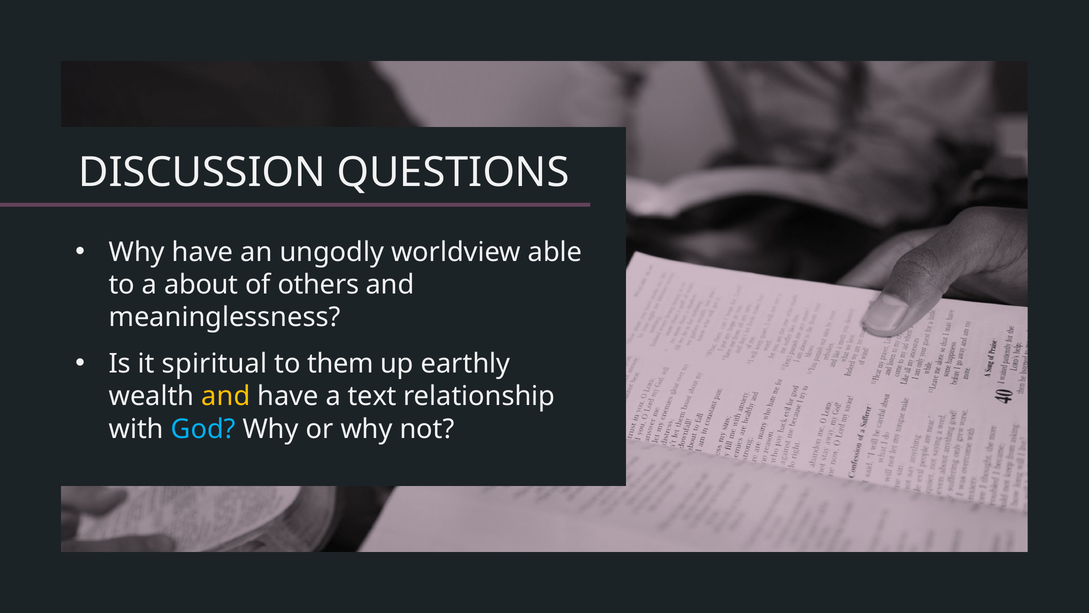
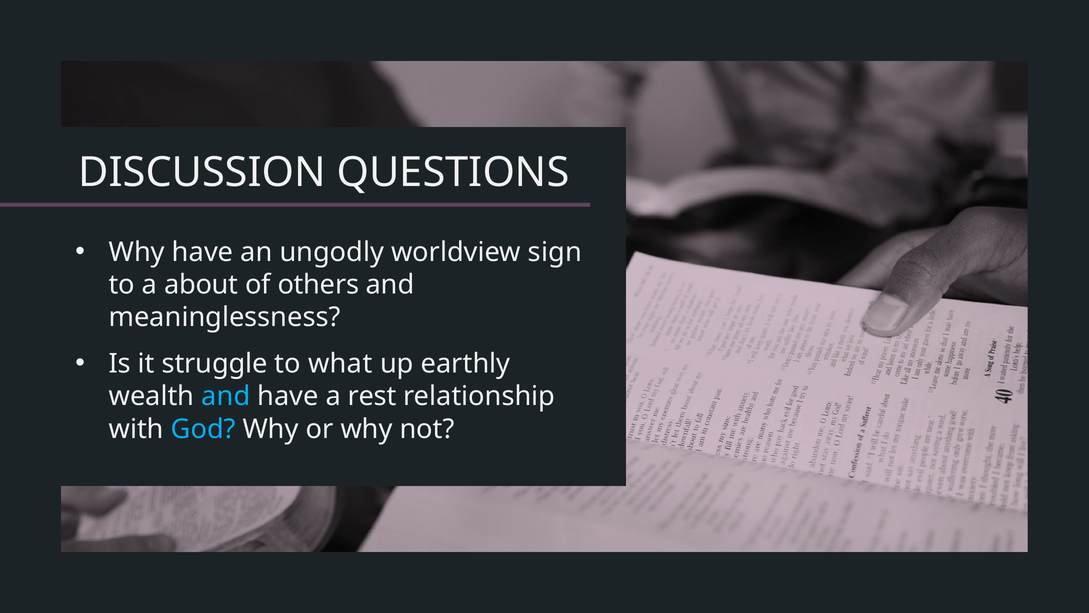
able: able -> sign (555, 252)
spiritual: spiritual -> struggle (215, 363)
them: them -> what (340, 363)
and colour: yellow -> light blue (226, 396)
text: text -> rest (372, 396)
